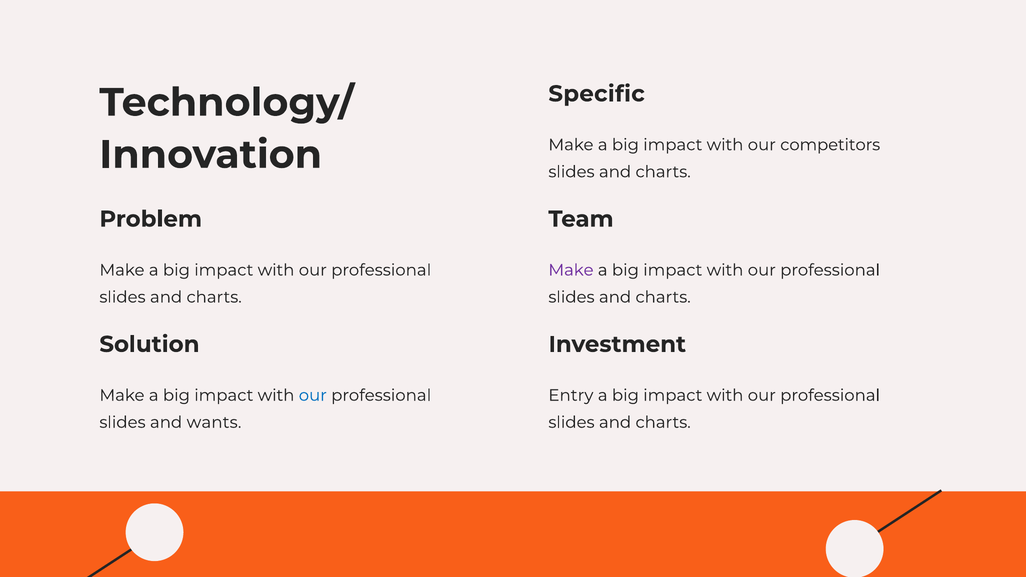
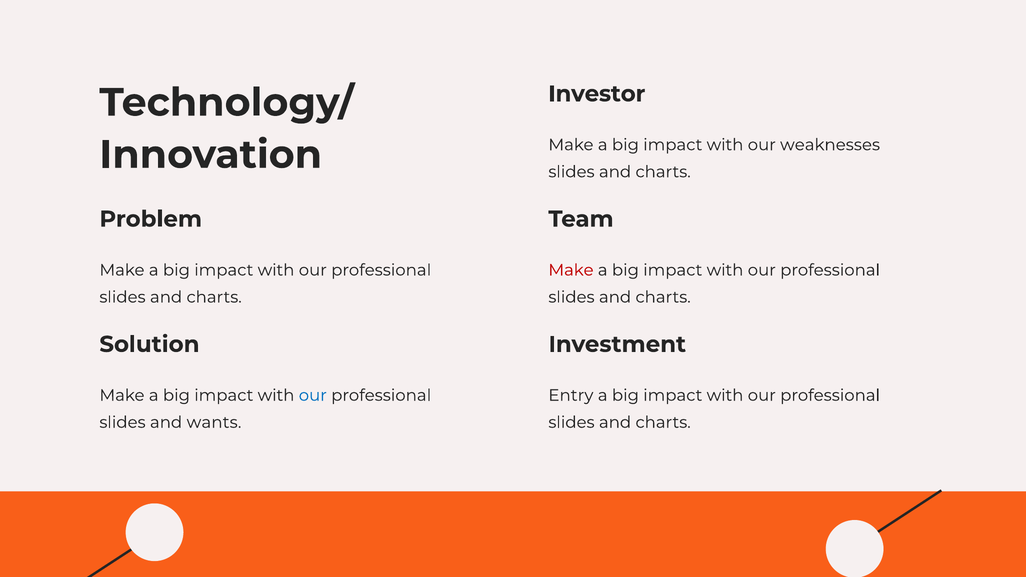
Specific: Specific -> Investor (597, 94)
competitors: competitors -> weaknesses (830, 145)
Make colour: purple -> red (571, 270)
